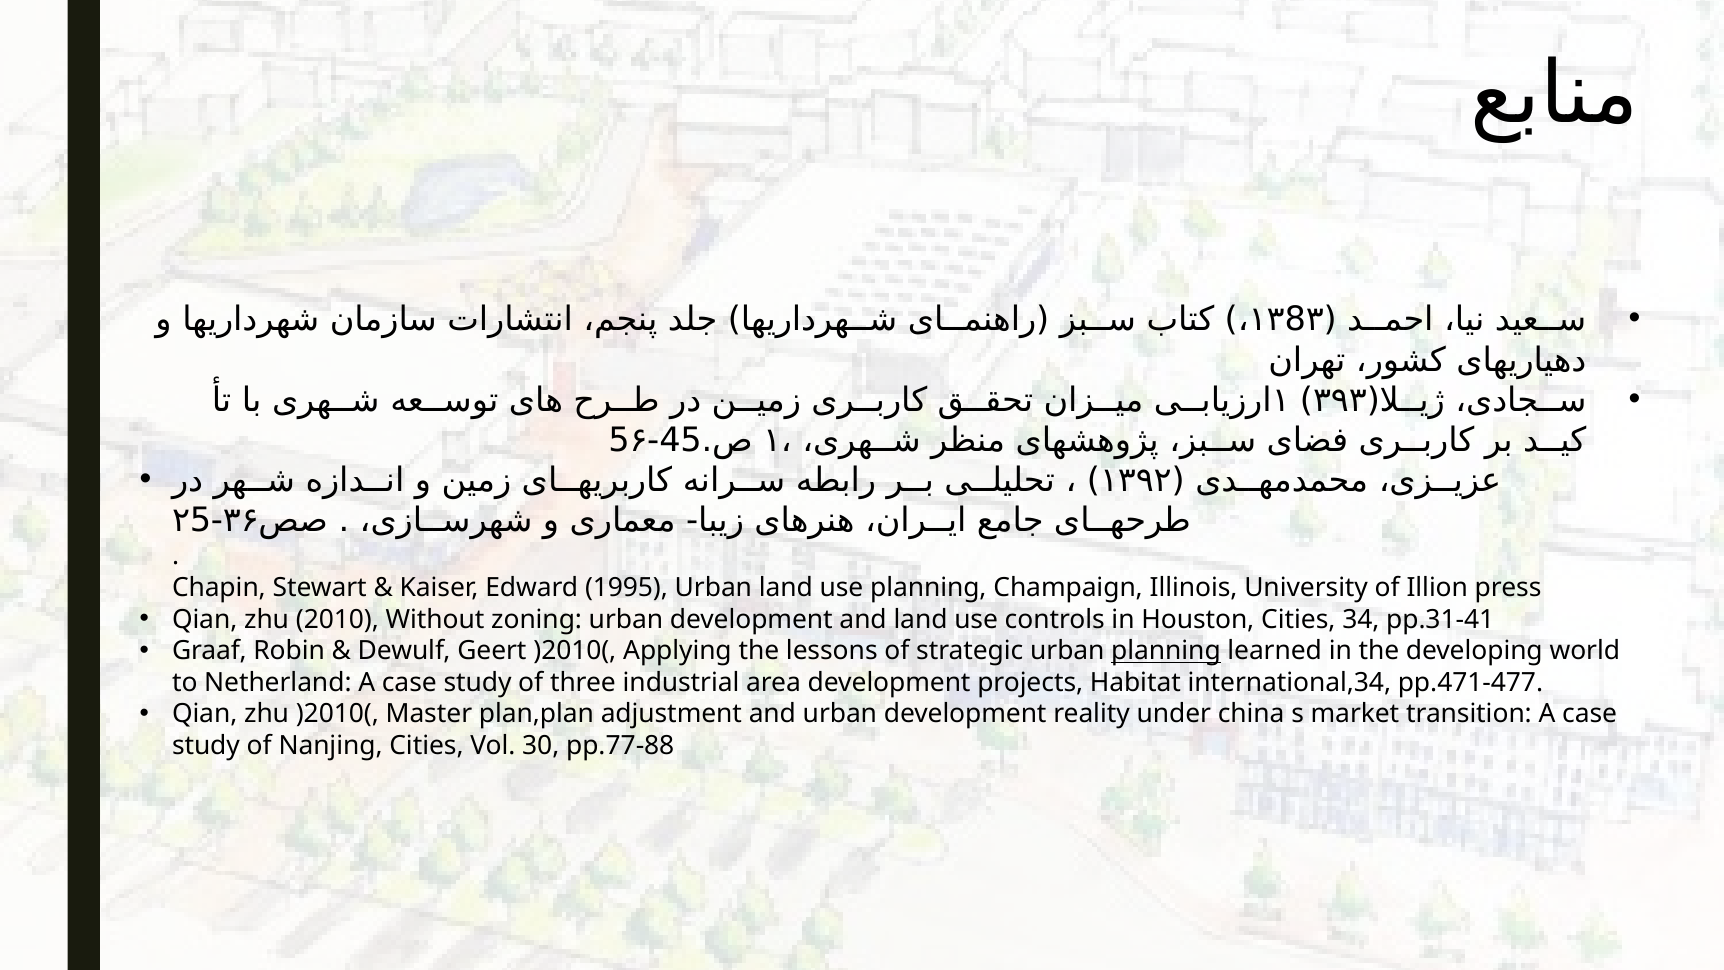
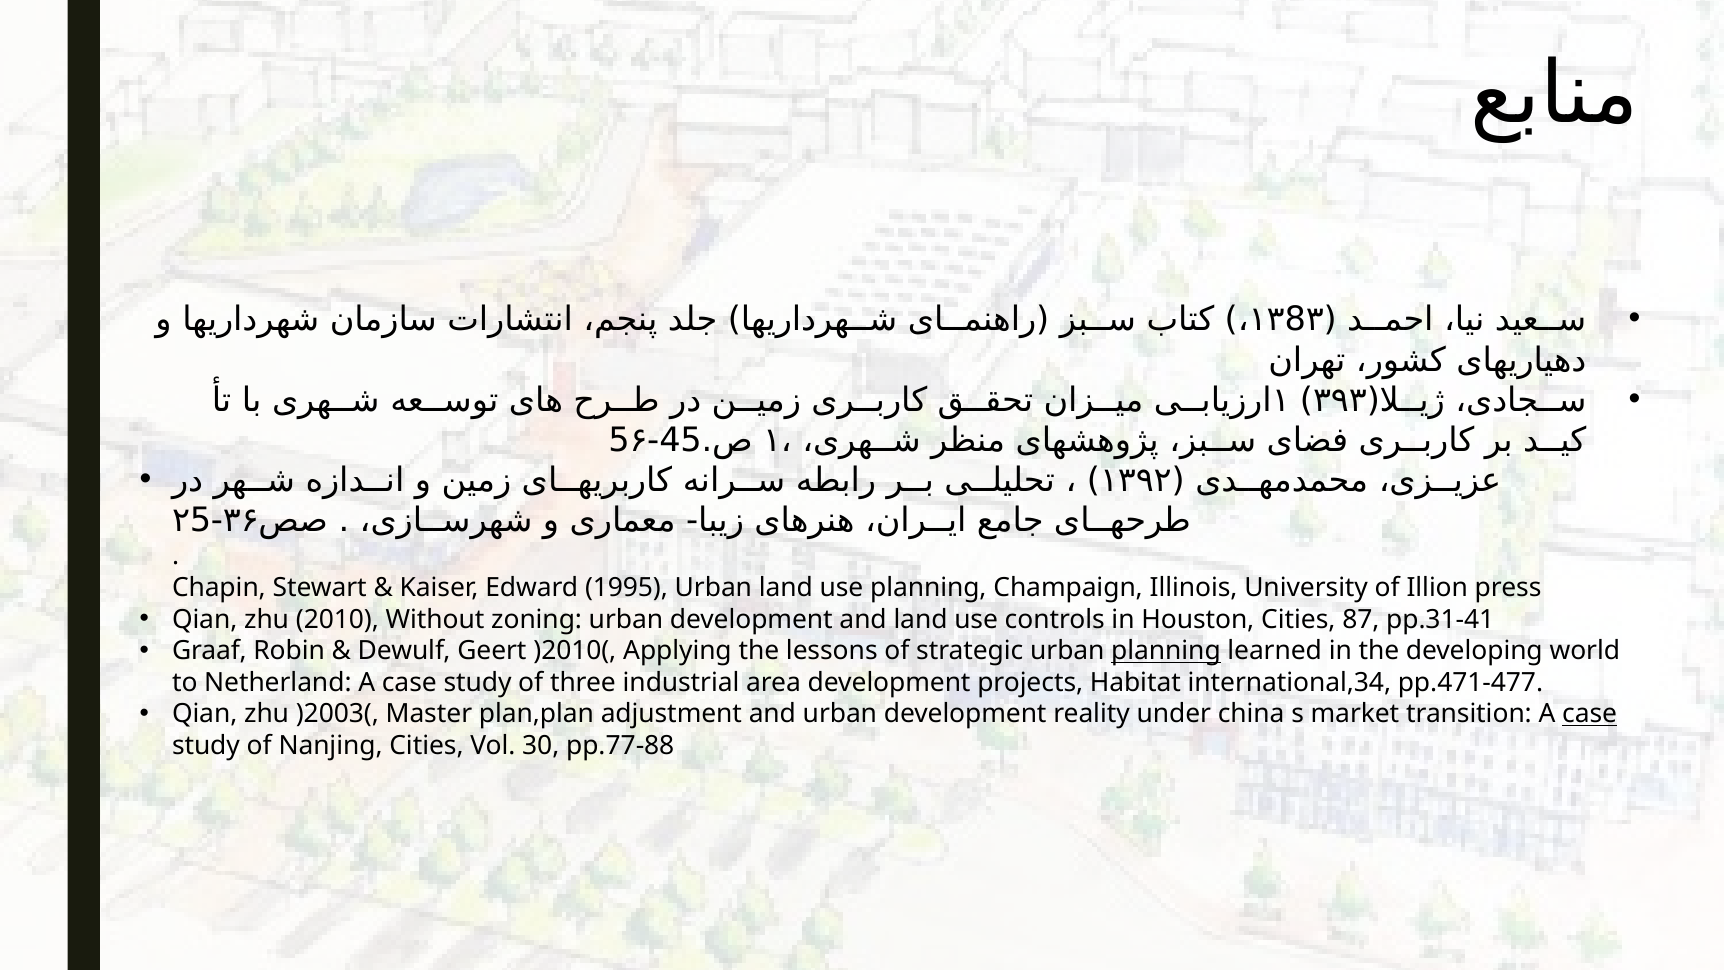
34: 34 -> 87 (1361, 619)
zhu )2010(: )2010( -> )2003( (337, 714)
case underline: none -> present (1590, 714)
